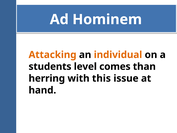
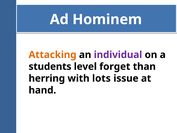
individual colour: orange -> purple (118, 55)
comes: comes -> forget (115, 66)
this: this -> lots (101, 78)
